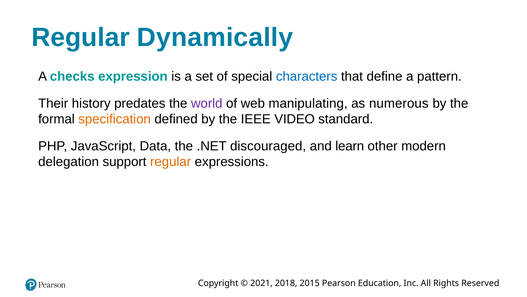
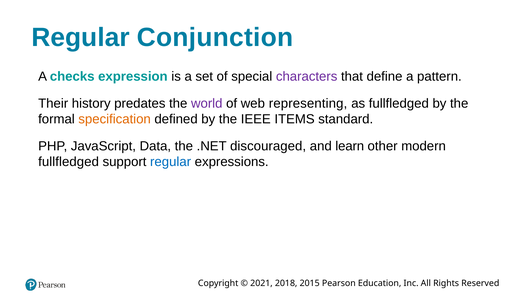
Dynamically: Dynamically -> Conjunction (215, 37)
characters colour: blue -> purple (307, 76)
manipulating: manipulating -> representing (308, 103)
as numerous: numerous -> fullfledged (399, 103)
VIDEO: VIDEO -> ITEMS (295, 119)
delegation: delegation -> fullfledged (69, 162)
regular colour: orange -> blue (171, 162)
